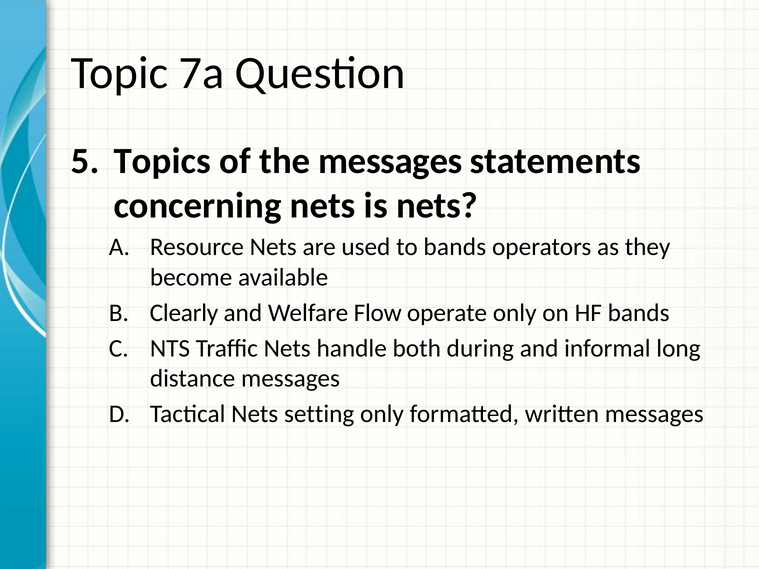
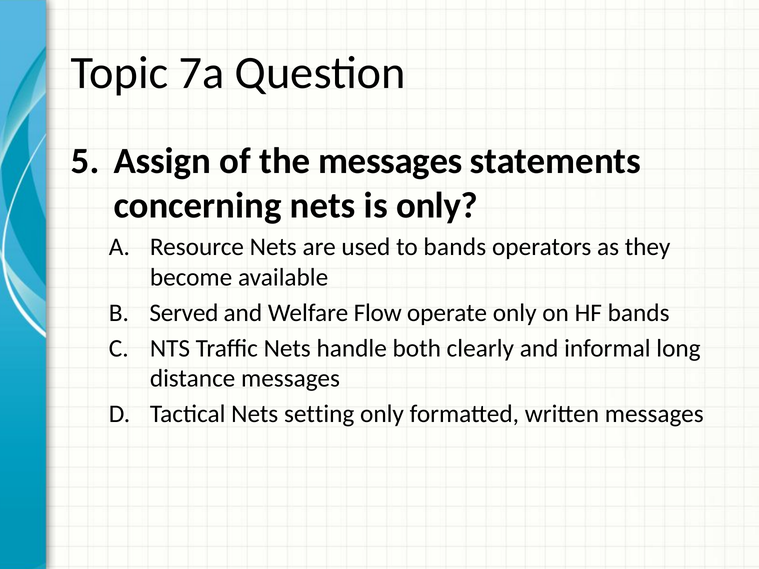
Topics: Topics -> Assign (162, 161)
is nets: nets -> only (437, 206)
Clearly: Clearly -> Served (184, 313)
during: during -> clearly (480, 348)
